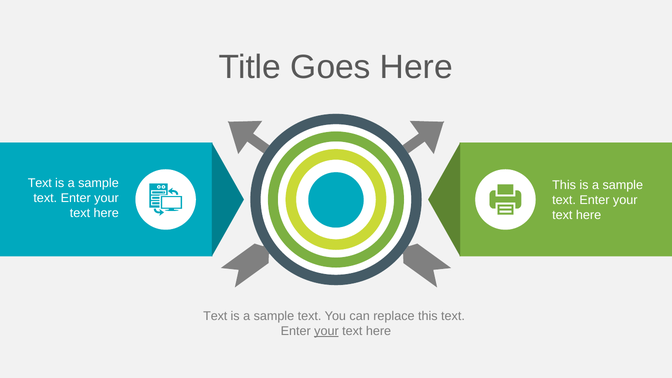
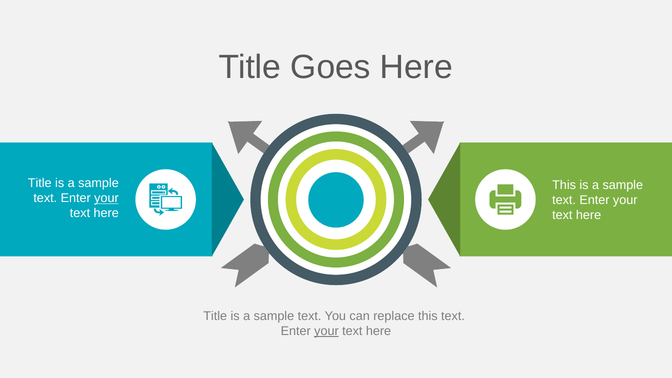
Text: Text -> Title (40, 183)
your underline: none -> present (106, 198)
Text: Text -> Title (215, 316)
